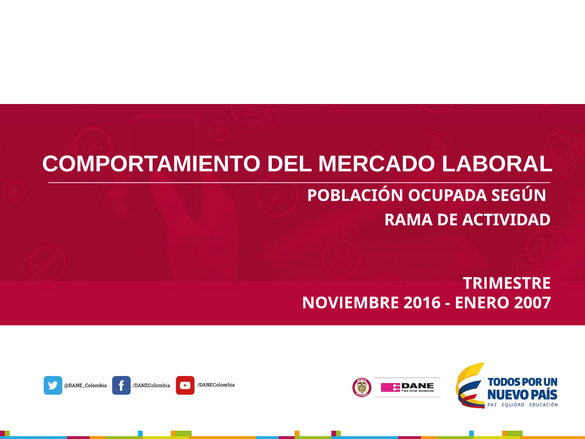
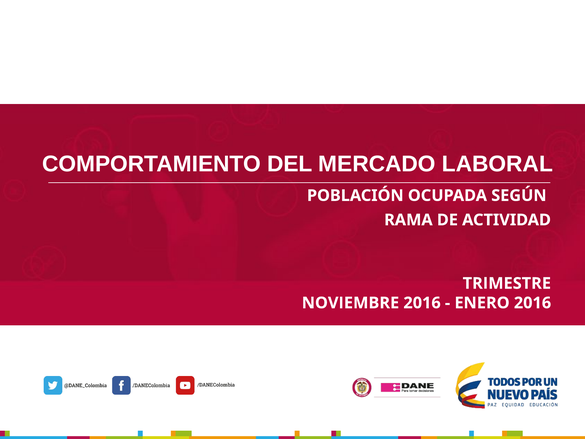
ENERO 2007: 2007 -> 2016 (532, 303)
